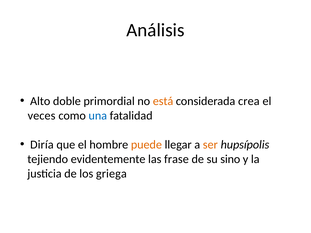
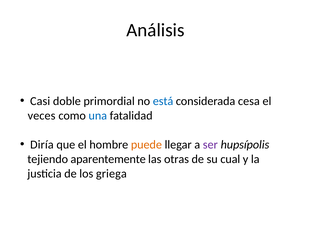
Alto: Alto -> Casi (40, 101)
está colour: orange -> blue (163, 101)
crea: crea -> cesa (249, 101)
ser colour: orange -> purple (210, 145)
evidentemente: evidentemente -> aparentemente (108, 159)
frase: frase -> otras (177, 159)
sino: sino -> cual (230, 159)
